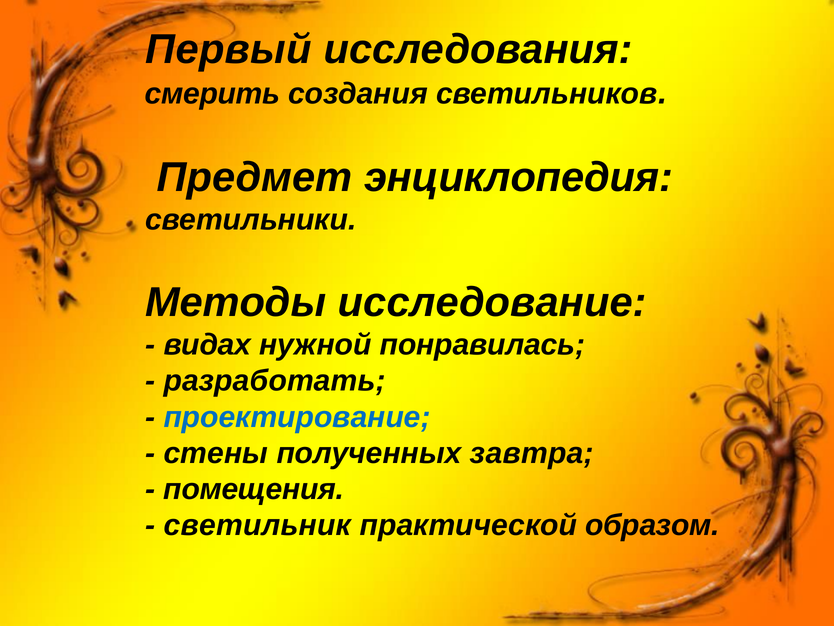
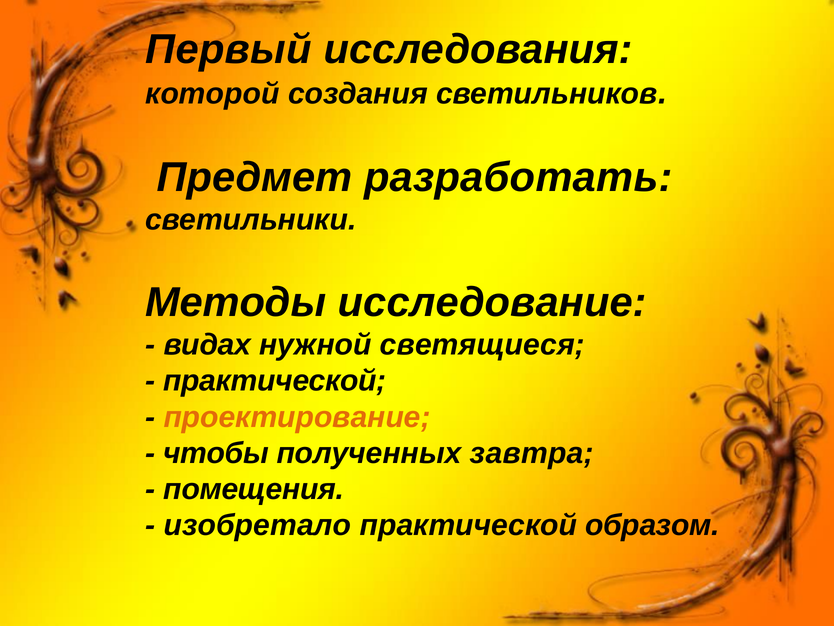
смерить: смерить -> которой (212, 94)
энциклопедия: энциклопедия -> разработать (518, 177)
понравилась: понравилась -> светящиеся (482, 345)
разработать: разработать -> практической (275, 381)
проектирование colour: blue -> orange (297, 417)
стены: стены -> чтобы (216, 453)
светильник: светильник -> изобретало (257, 525)
